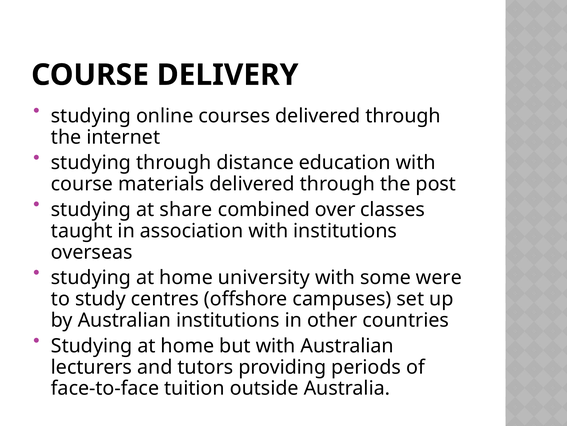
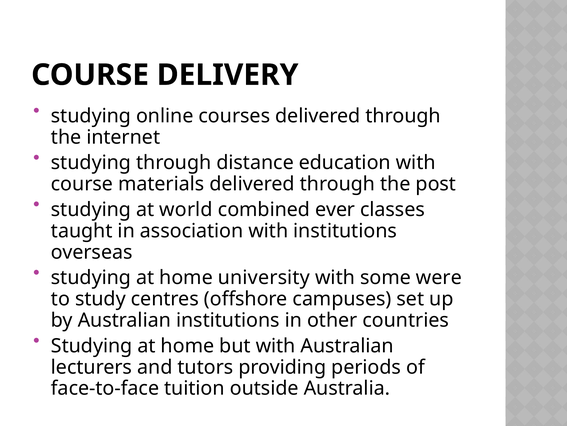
share: share -> world (186, 209)
over: over -> ever (335, 209)
